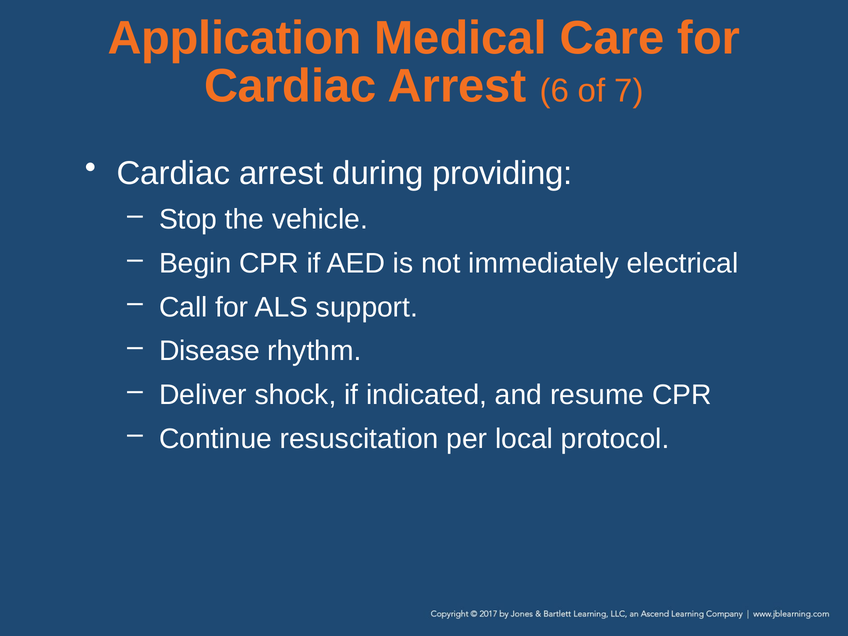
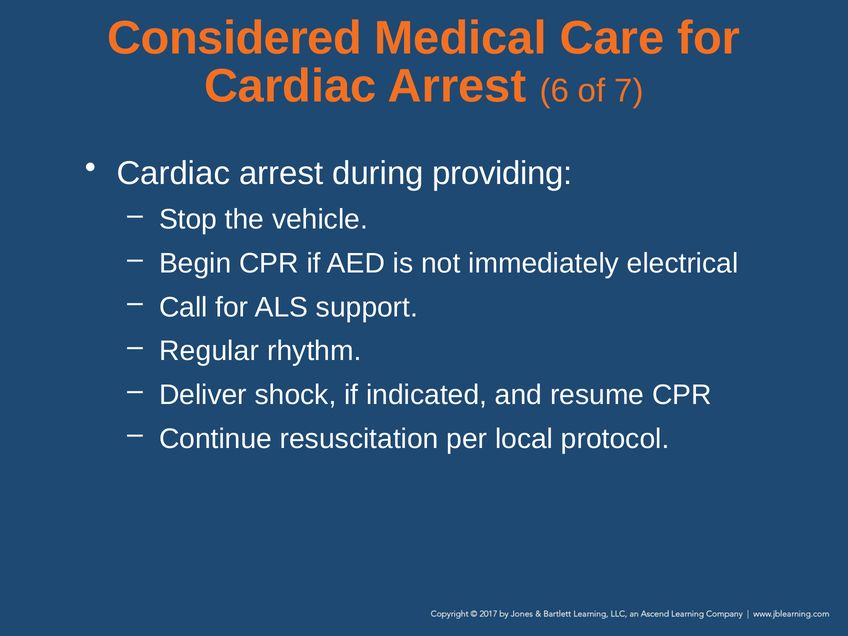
Application: Application -> Considered (235, 38)
Disease: Disease -> Regular (209, 351)
